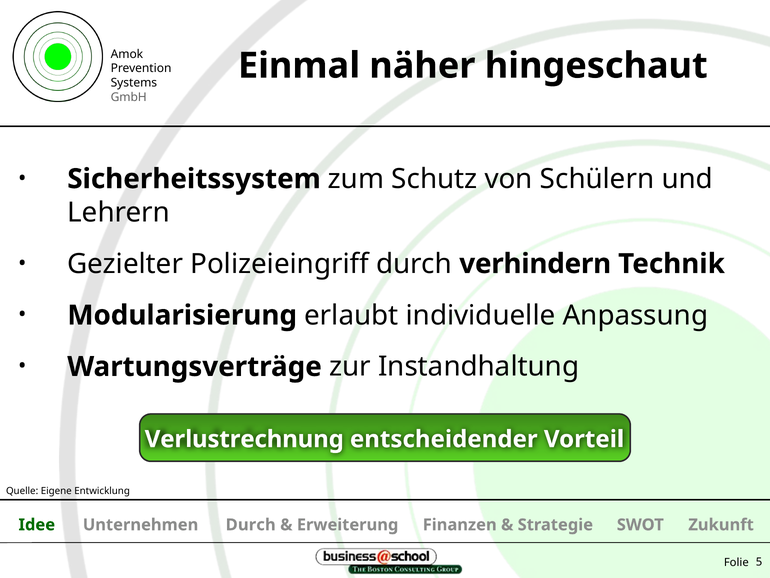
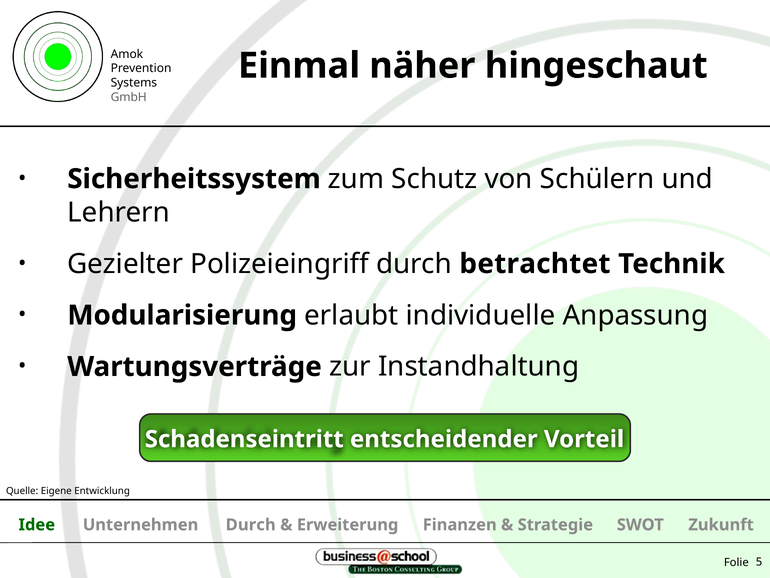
verhindern: verhindern -> betrachtet (535, 264)
Verlustrechnung: Verlustrechnung -> Schadenseintritt (244, 439)
